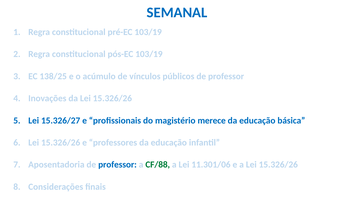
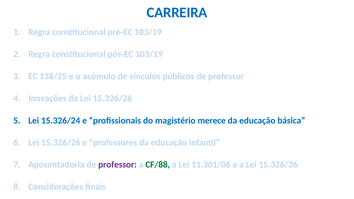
SEMANAL: SEMANAL -> CARREIRA (177, 13)
15.326/27: 15.326/27 -> 15.326/24 (61, 121)
professor colour: blue -> purple (117, 165)
